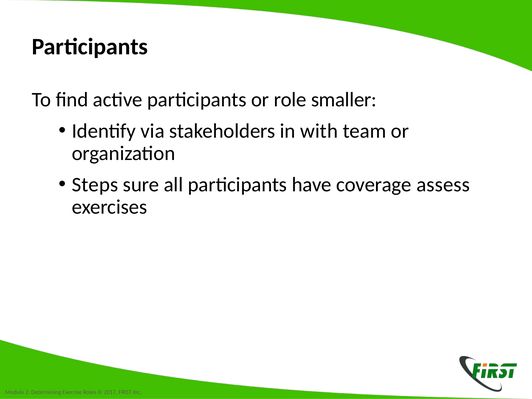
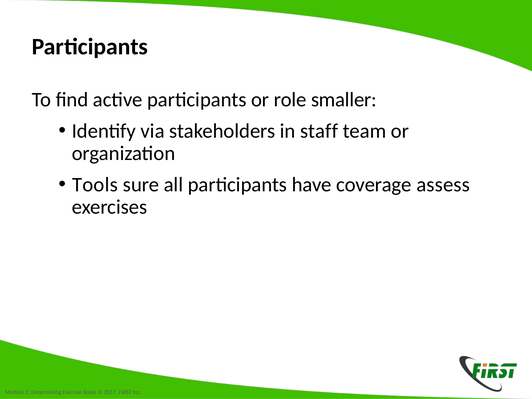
with: with -> staff (319, 131)
Steps: Steps -> Tools (95, 185)
